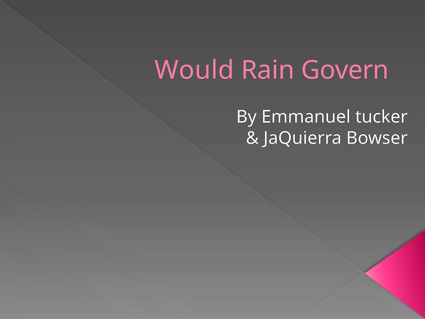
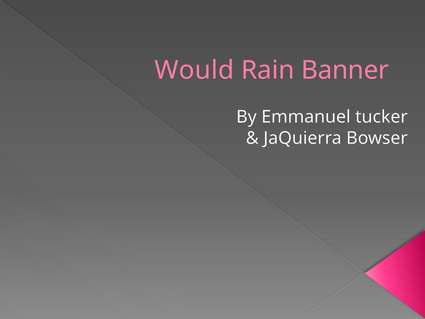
Govern: Govern -> Banner (345, 70)
